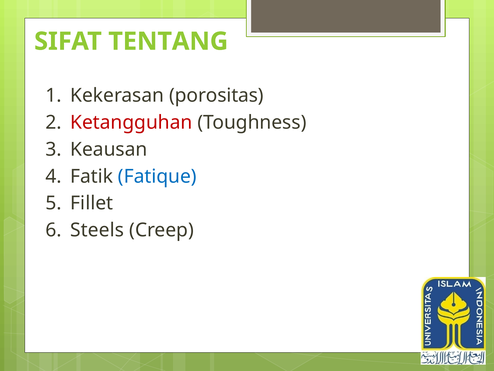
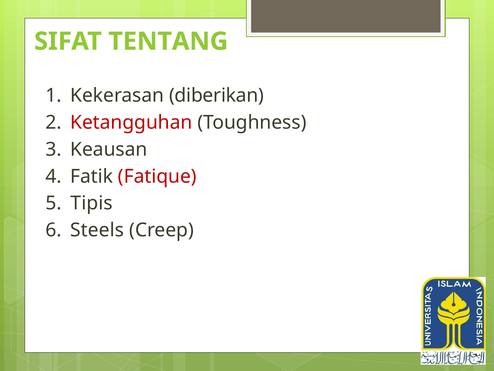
porositas: porositas -> diberikan (216, 96)
Fatique colour: blue -> red (157, 176)
Fillet: Fillet -> Tipis (92, 203)
